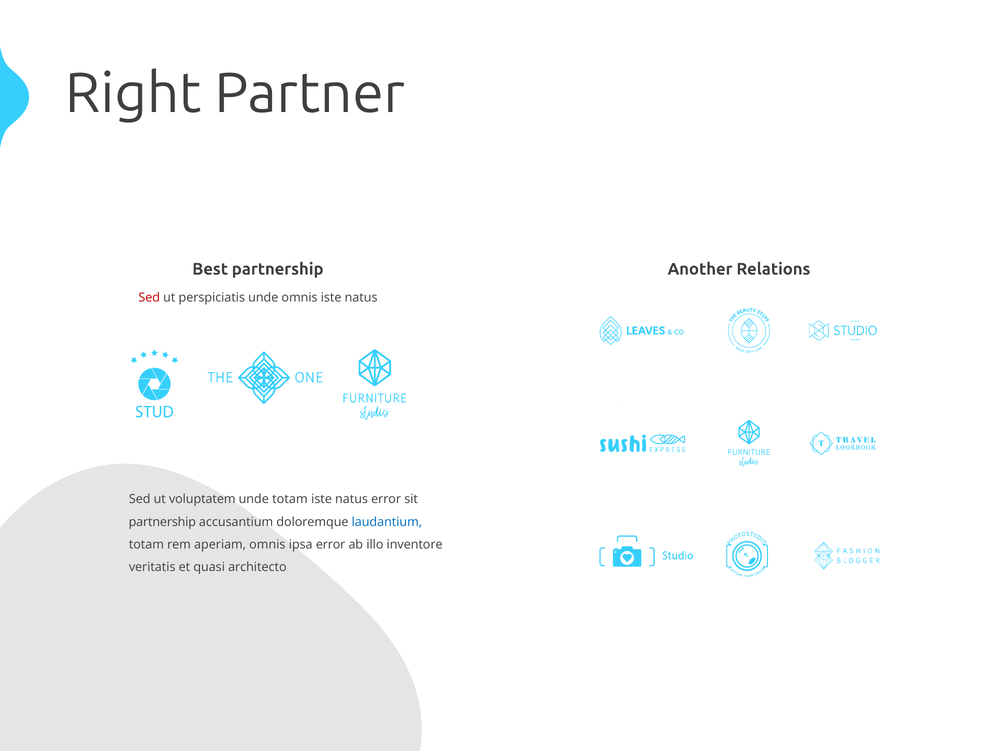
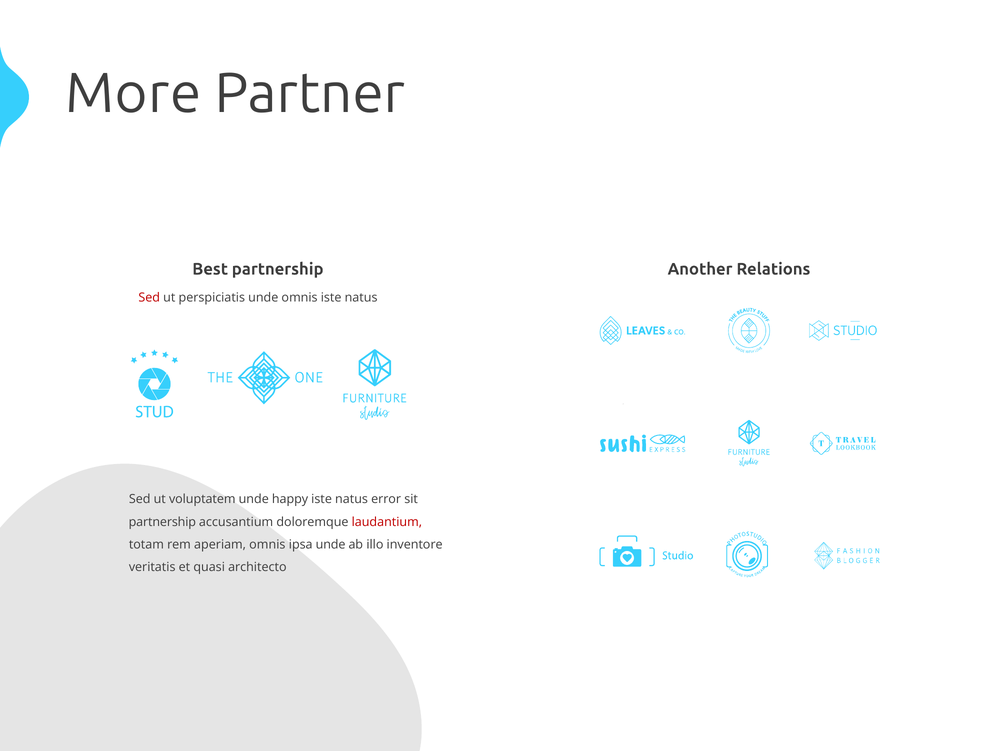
Right: Right -> More (133, 94)
unde totam: totam -> happy (290, 500)
laudantium colour: blue -> red (387, 522)
ipsa error: error -> unde (331, 545)
